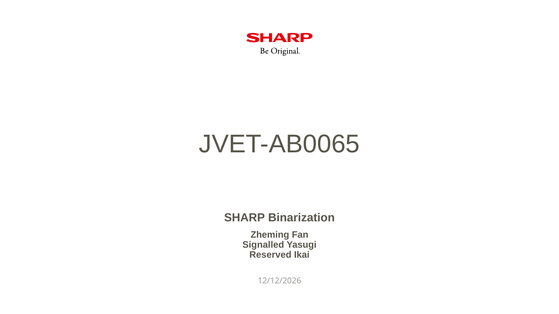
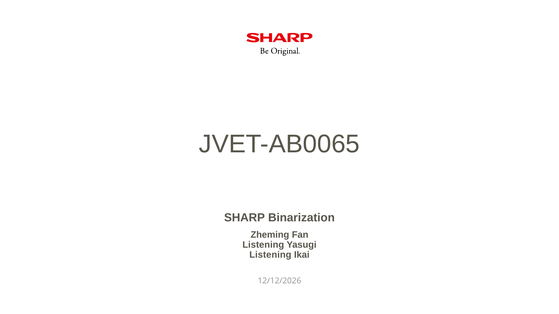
Signalled: Signalled -> Listening (263, 245)
Reserved: Reserved -> Listening (270, 255)
